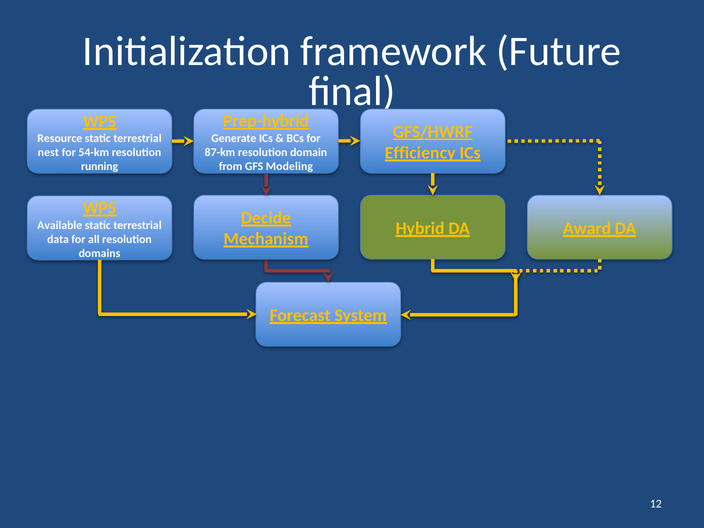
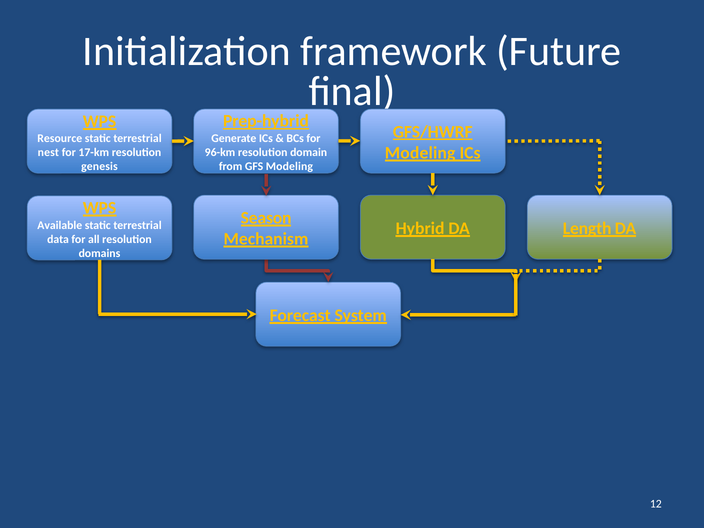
Efficiency: Efficiency -> Modeling (420, 153)
87-km: 87-km -> 96-km (220, 152)
54-km: 54-km -> 17-km (94, 152)
running: running -> genesis (99, 167)
Decide: Decide -> Season (266, 218)
Award: Award -> Length (587, 228)
